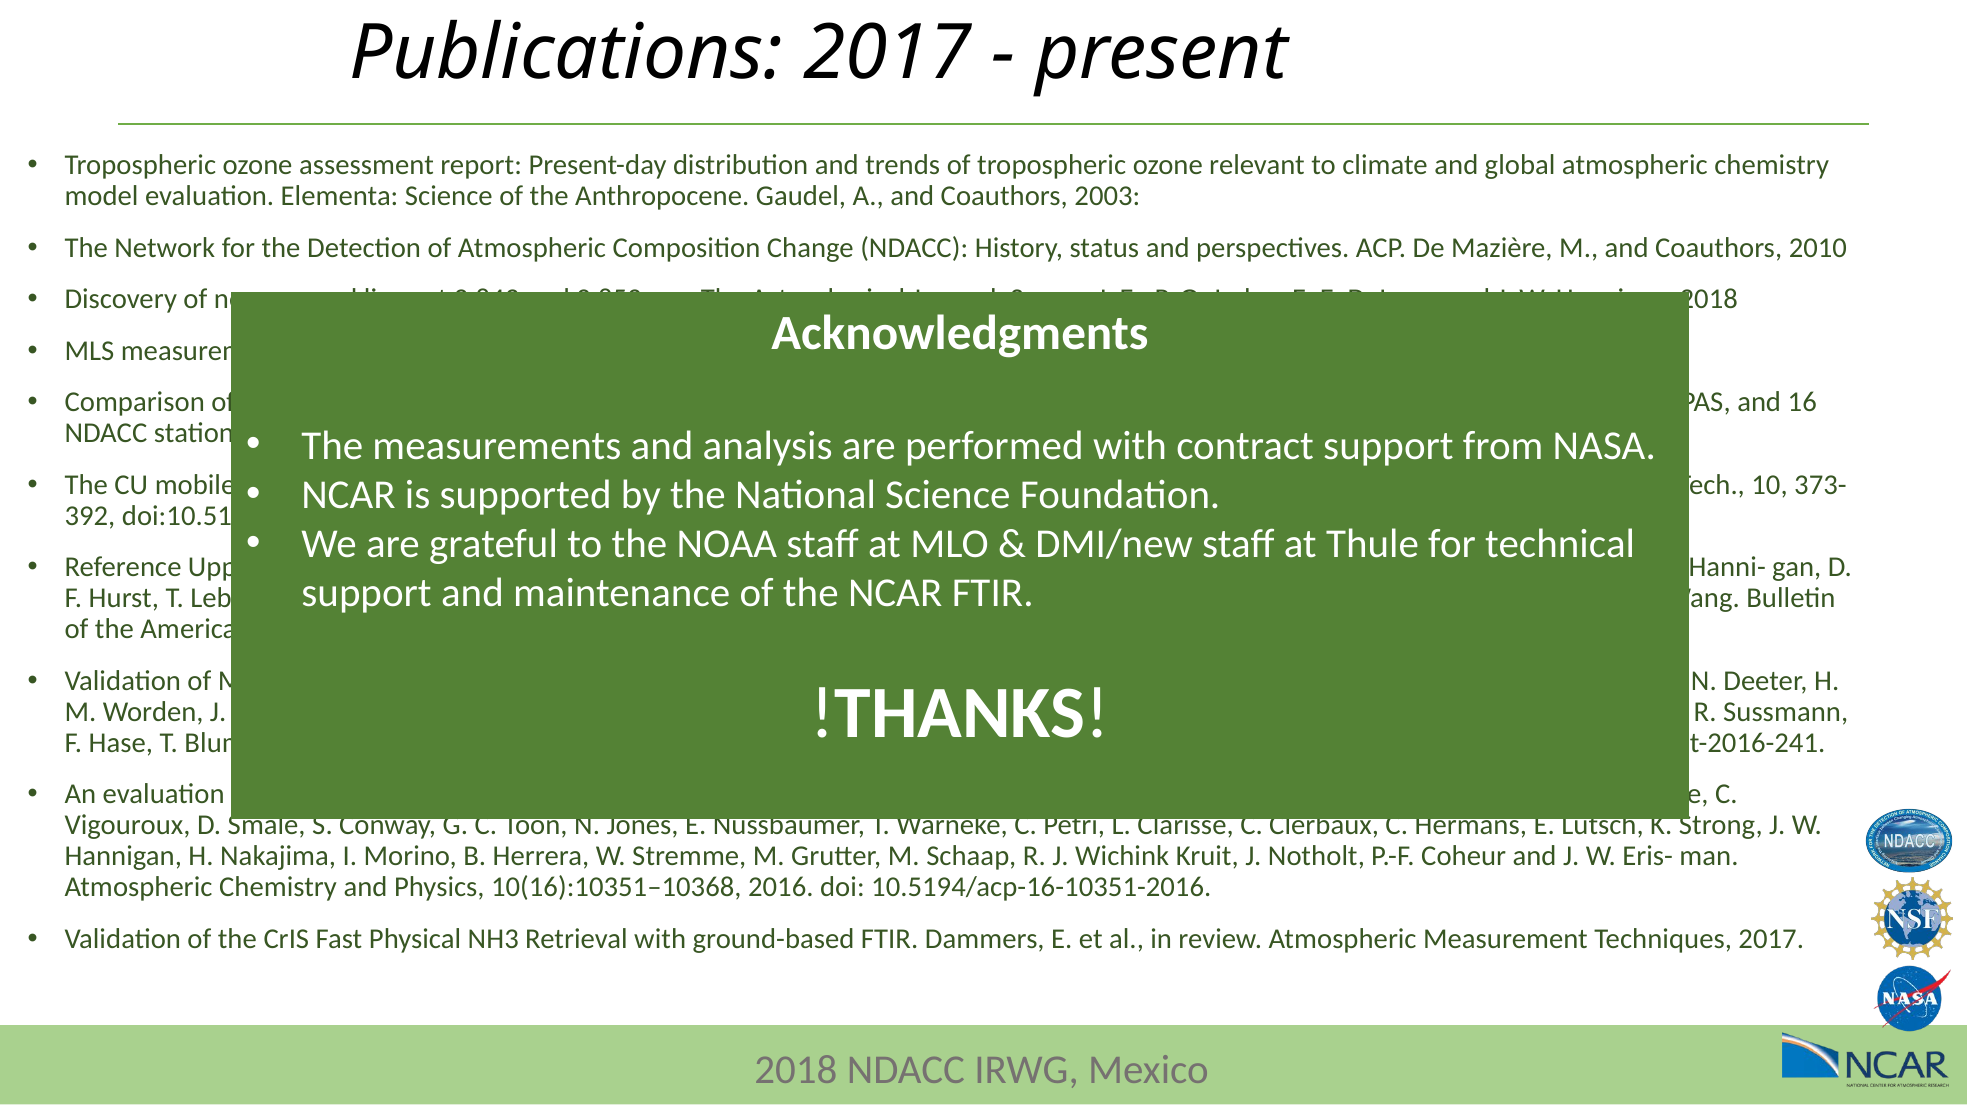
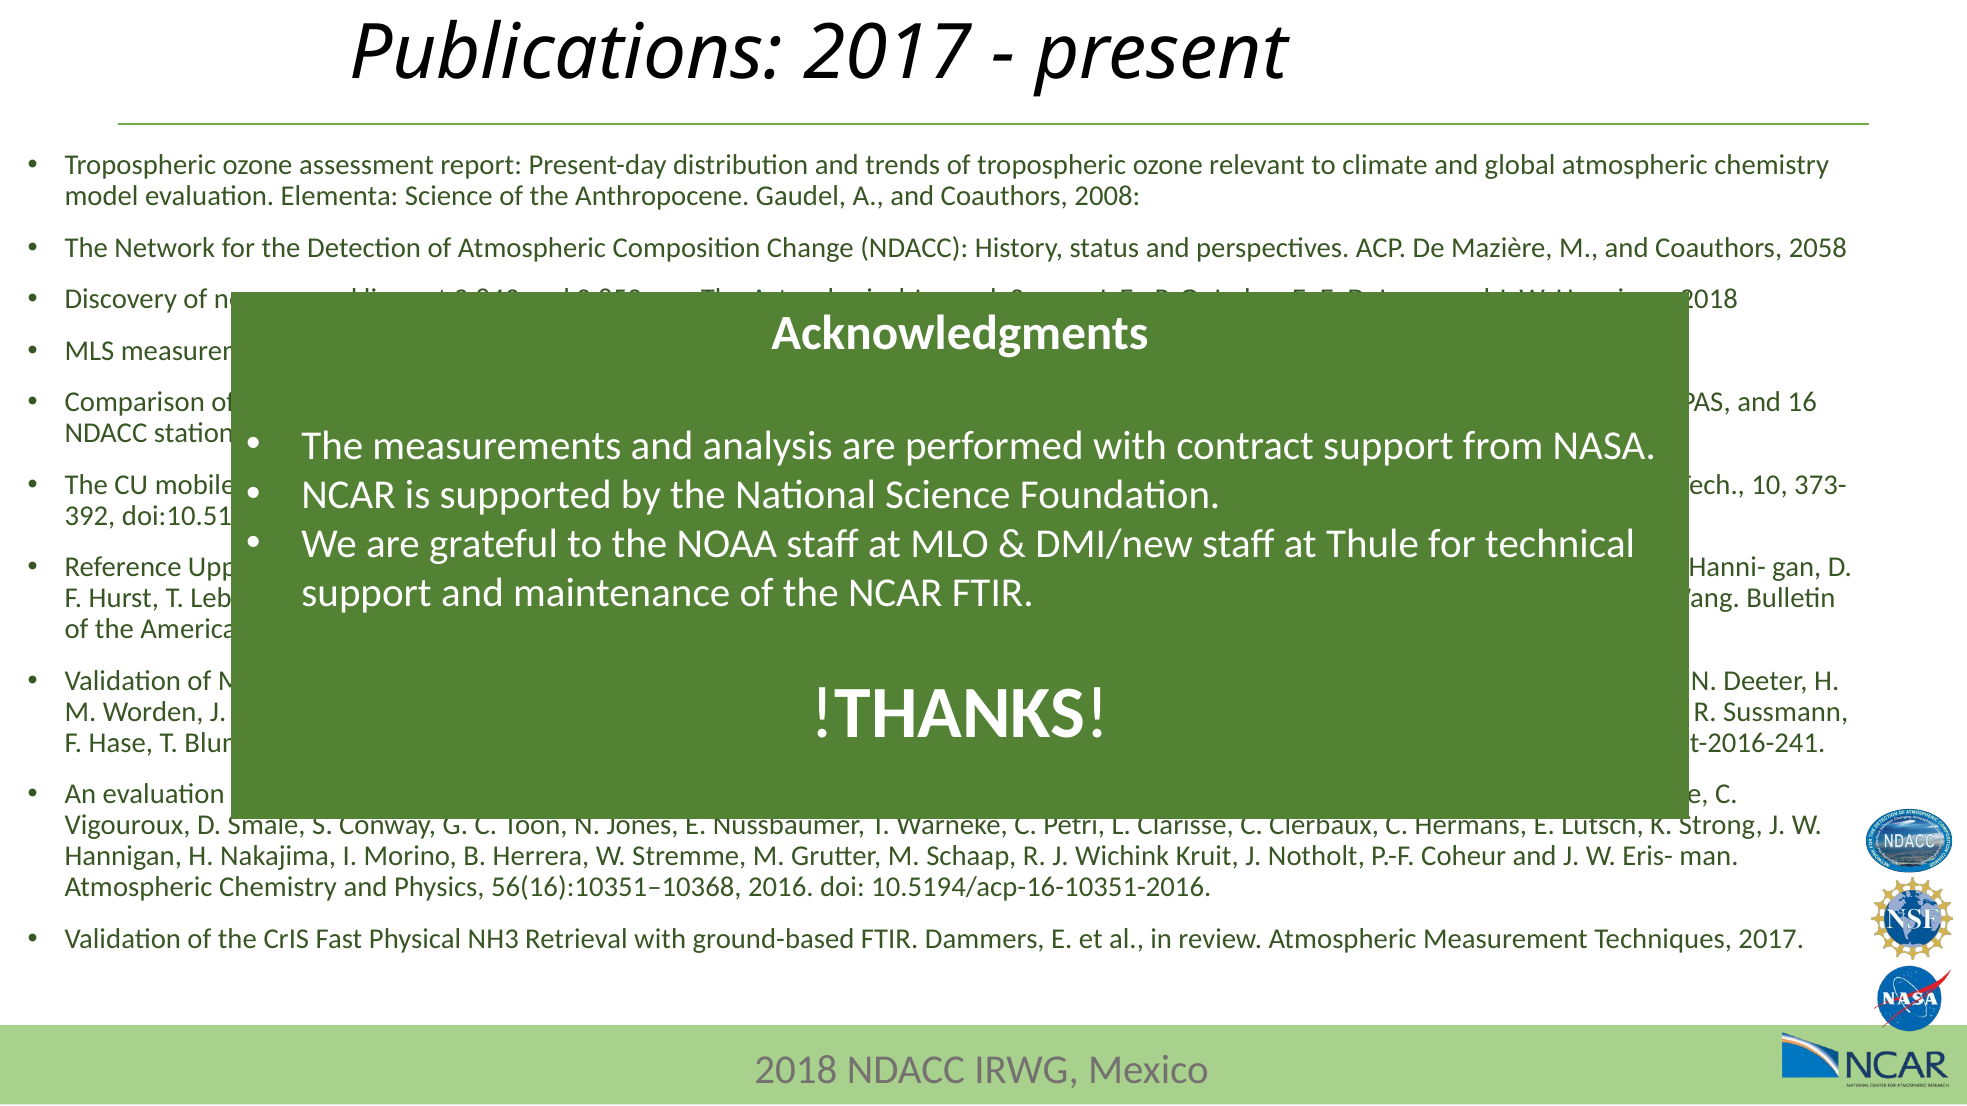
2003: 2003 -> 2008 (1107, 196)
2010: 2010 -> 2058 (1818, 248)
10(16):10351–10368: 10(16):10351–10368 -> 56(16):10351–10368 (616, 888)
